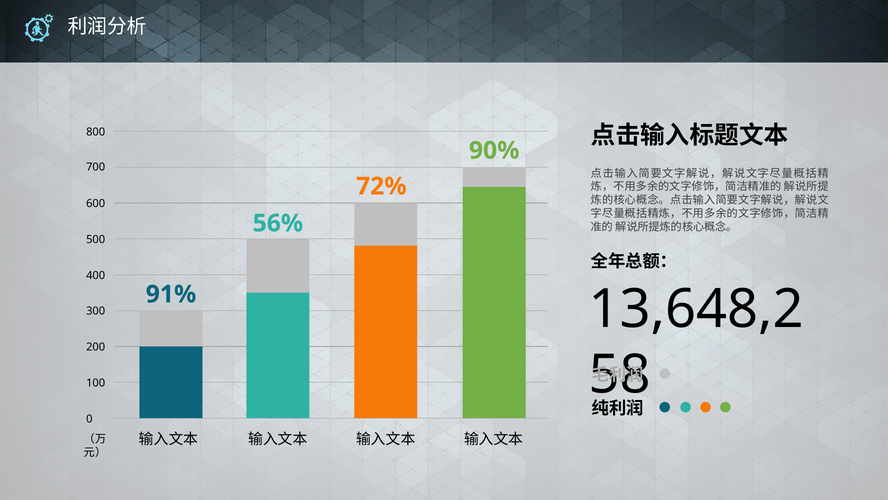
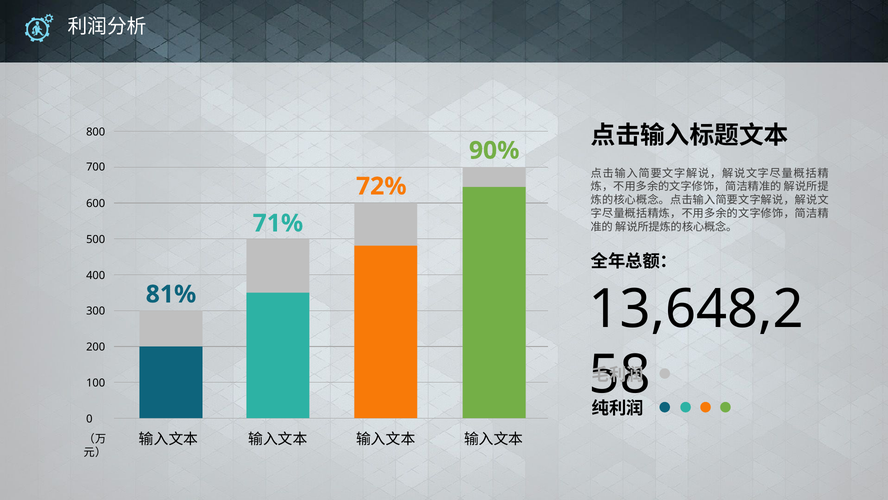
56%: 56% -> 71% (278, 223)
91%: 91% -> 81% (171, 294)
